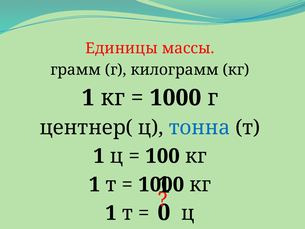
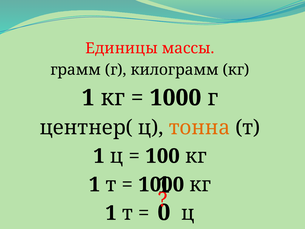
тонна colour: blue -> orange (199, 127)
